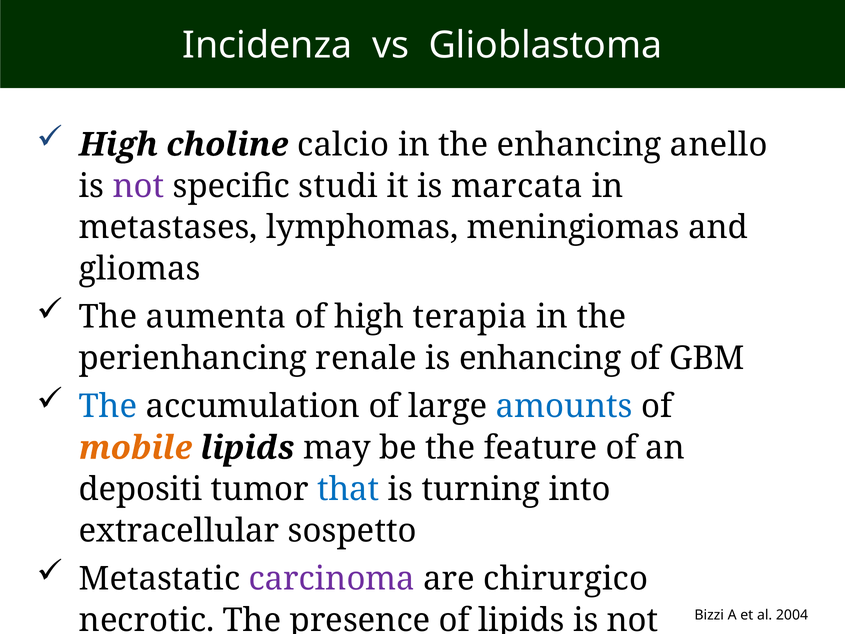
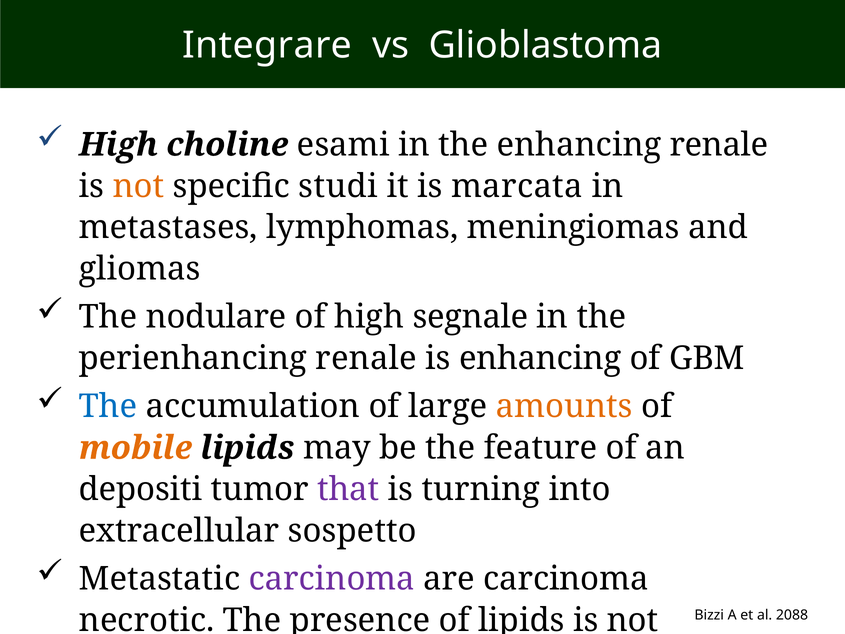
Incidenza: Incidenza -> Integrare (267, 45)
calcio: calcio -> esami (343, 145)
enhancing anello: anello -> renale (719, 145)
not colour: purple -> orange (138, 186)
aumenta: aumenta -> nodulare (216, 317)
terapia: terapia -> segnale (470, 317)
amounts colour: blue -> orange (564, 406)
that colour: blue -> purple (348, 489)
are chirurgico: chirurgico -> carcinoma (566, 579)
2004: 2004 -> 2088 (792, 615)
